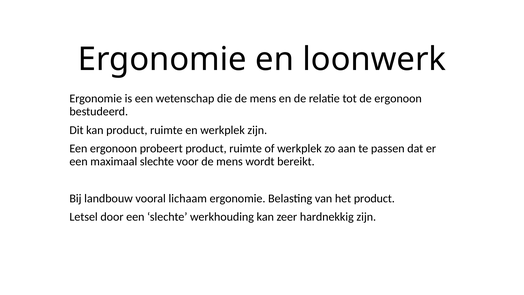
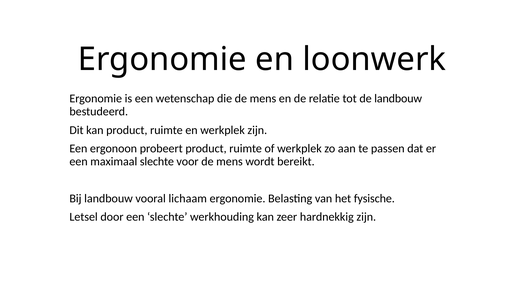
de ergonoon: ergonoon -> landbouw (398, 99)
het product: product -> fysische (374, 198)
